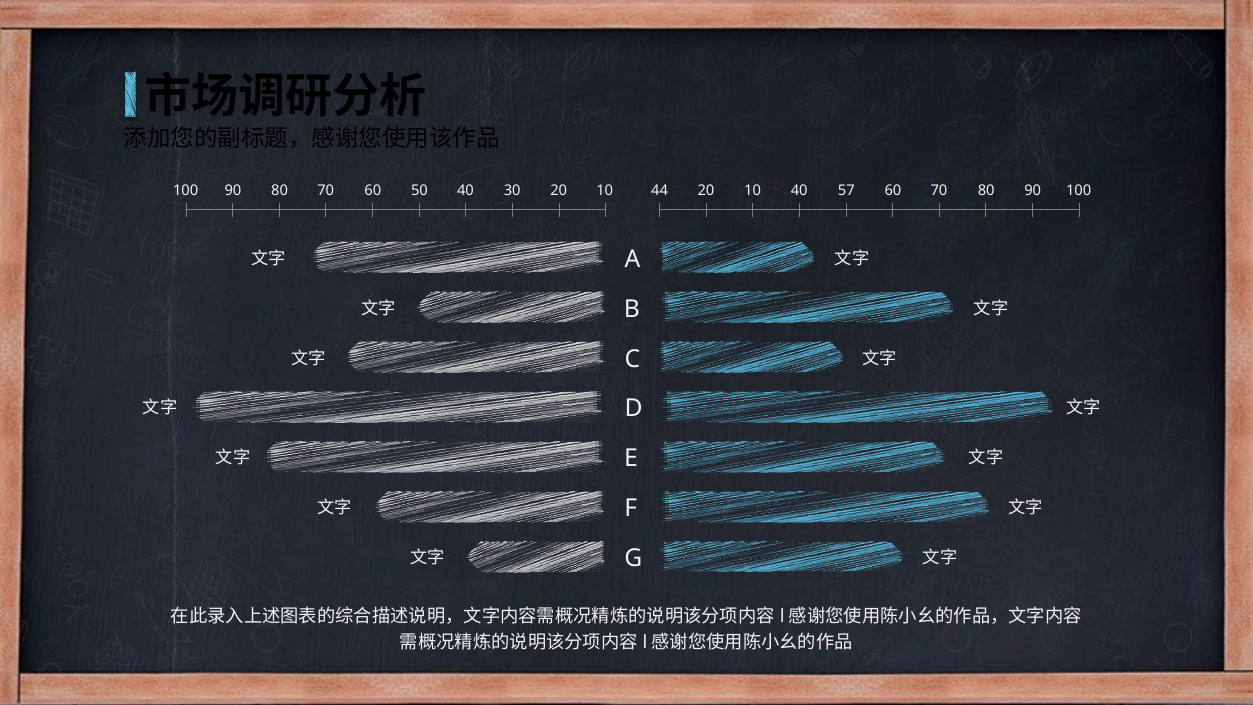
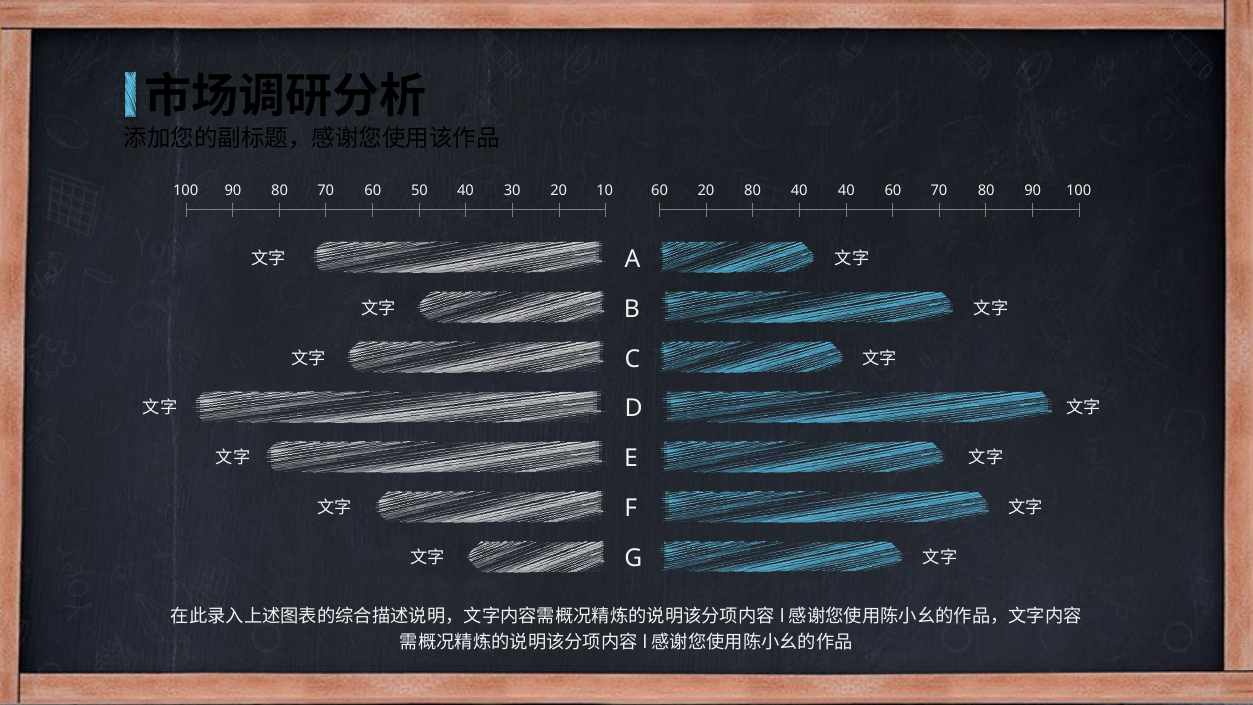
100 44: 44 -> 60 (660, 190)
20 10: 10 -> 80 (753, 190)
40 57: 57 -> 40 (846, 190)
